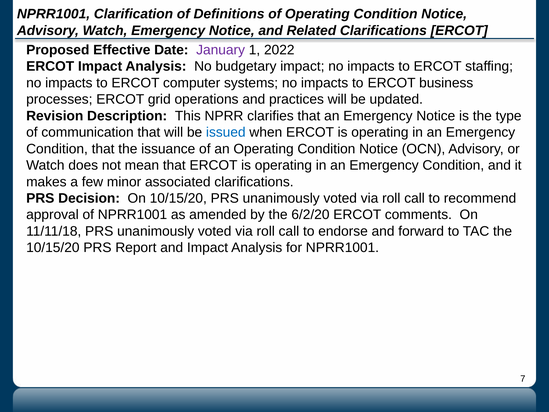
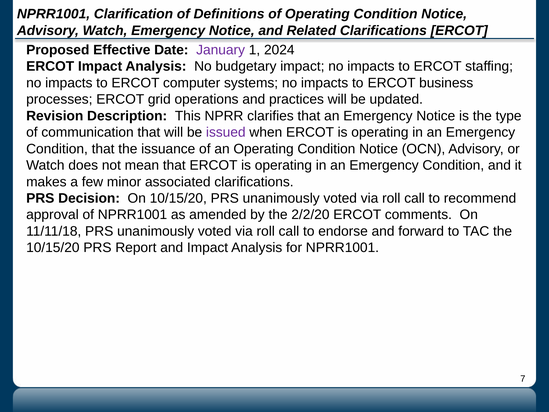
2022: 2022 -> 2024 (279, 50)
issued colour: blue -> purple (226, 132)
6/2/20: 6/2/20 -> 2/2/20 (310, 215)
